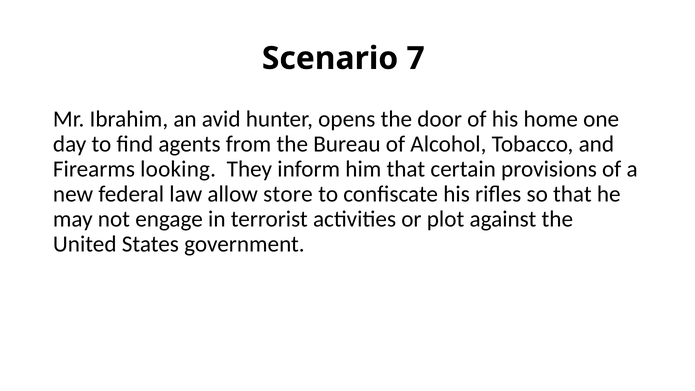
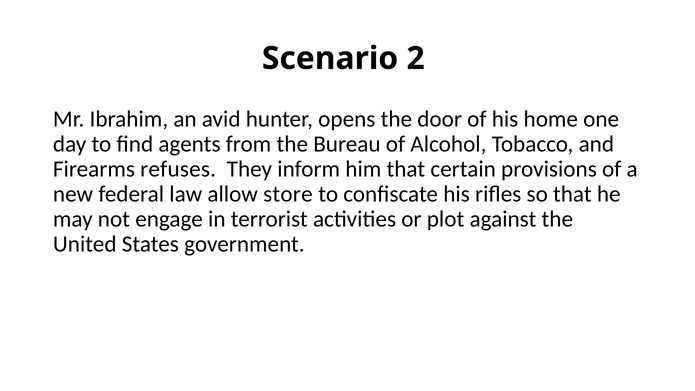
7: 7 -> 2 (416, 58)
looking: looking -> refuses (178, 169)
